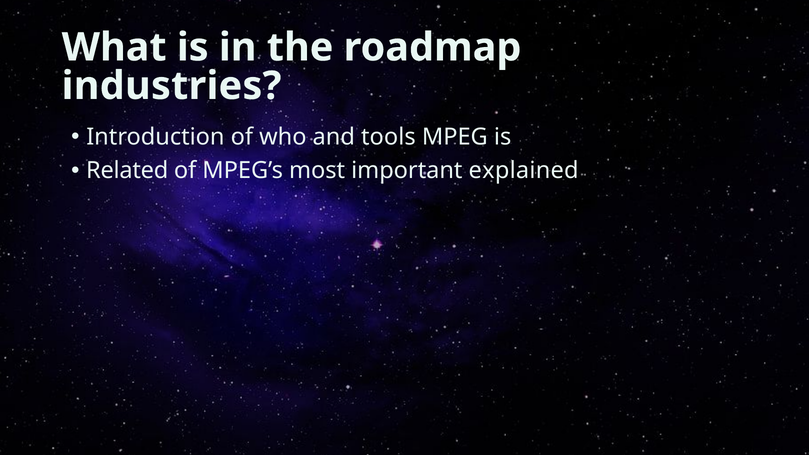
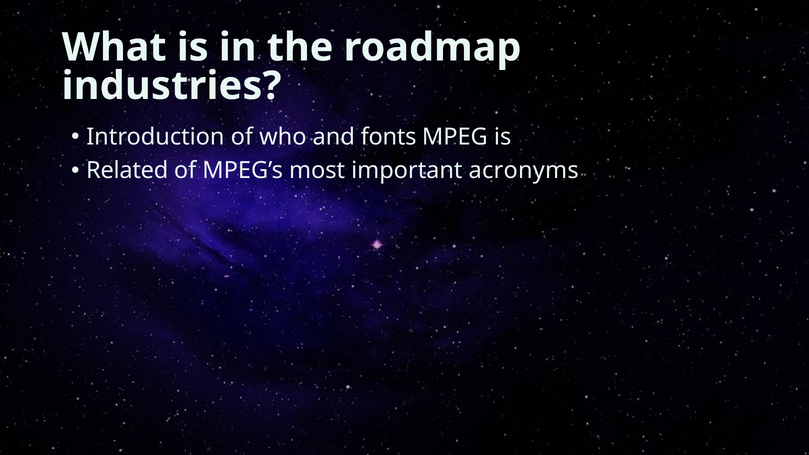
tools: tools -> fonts (389, 137)
explained: explained -> acronyms (524, 171)
